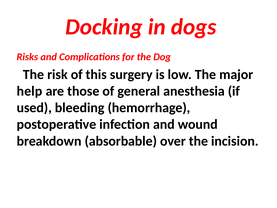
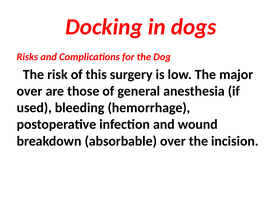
help: help -> over (30, 91)
